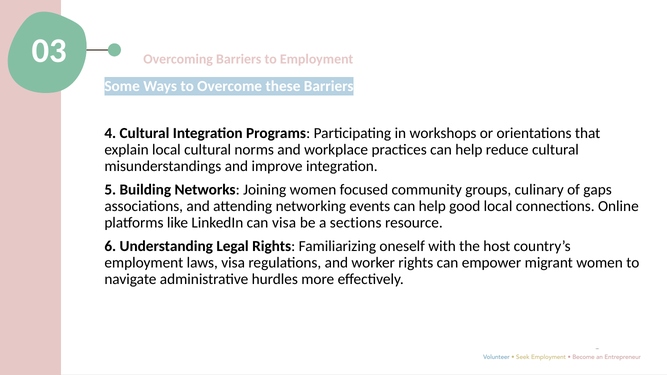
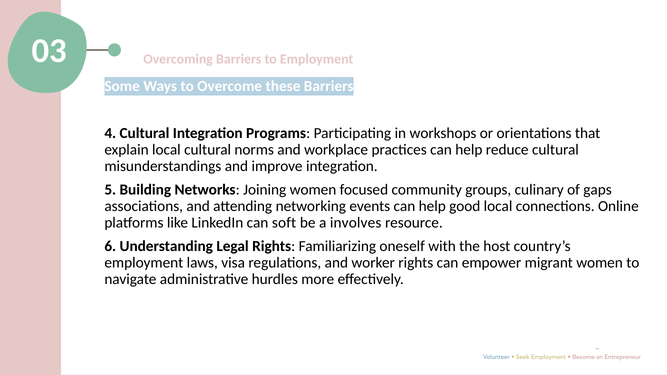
can visa: visa -> soft (284, 223)
sections: sections -> involves (356, 223)
